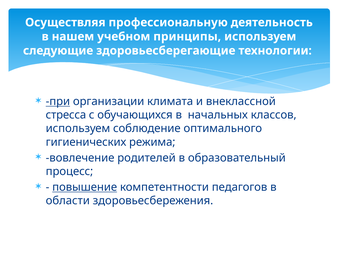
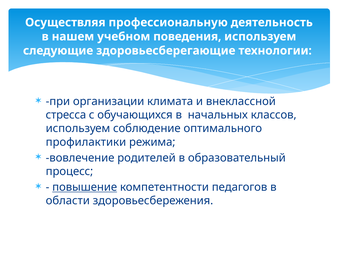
принципы: принципы -> поведения (187, 36)
при underline: present -> none (58, 101)
гигиенических: гигиенических -> профилактики (86, 142)
